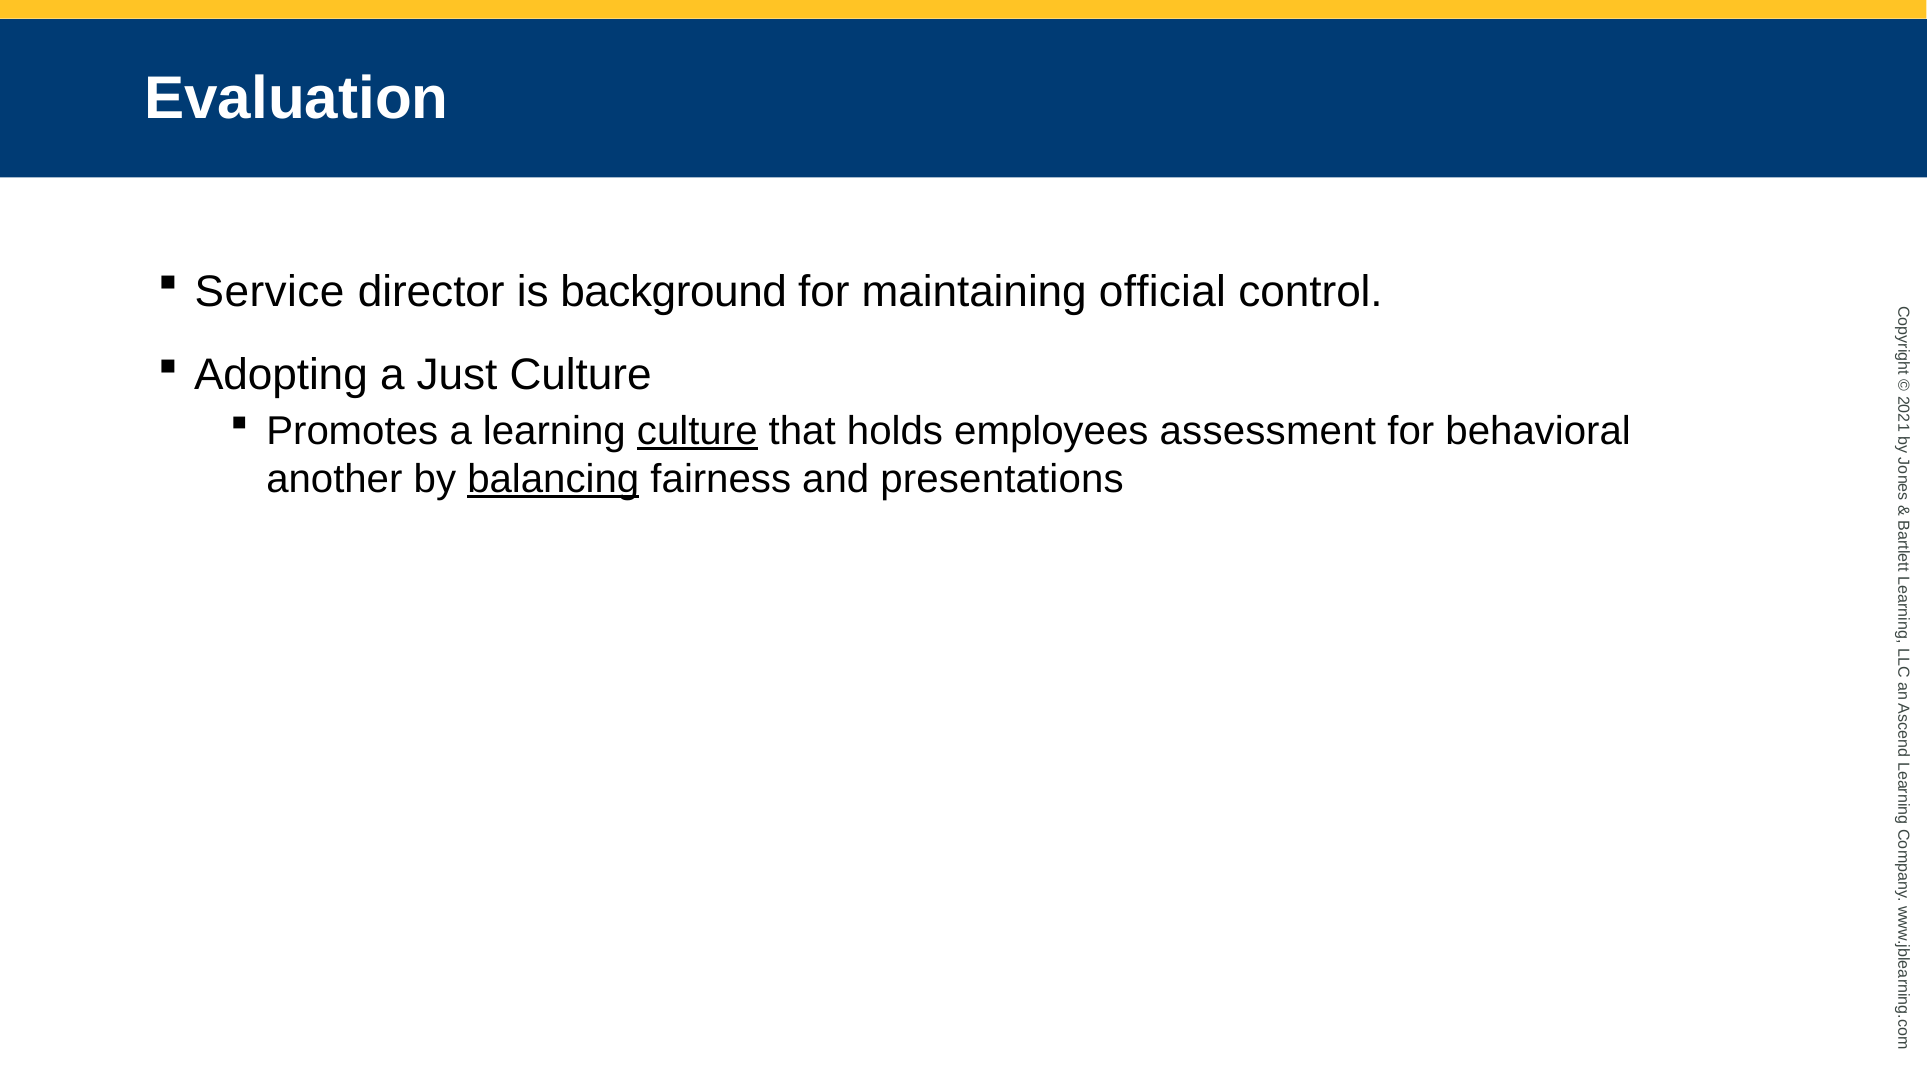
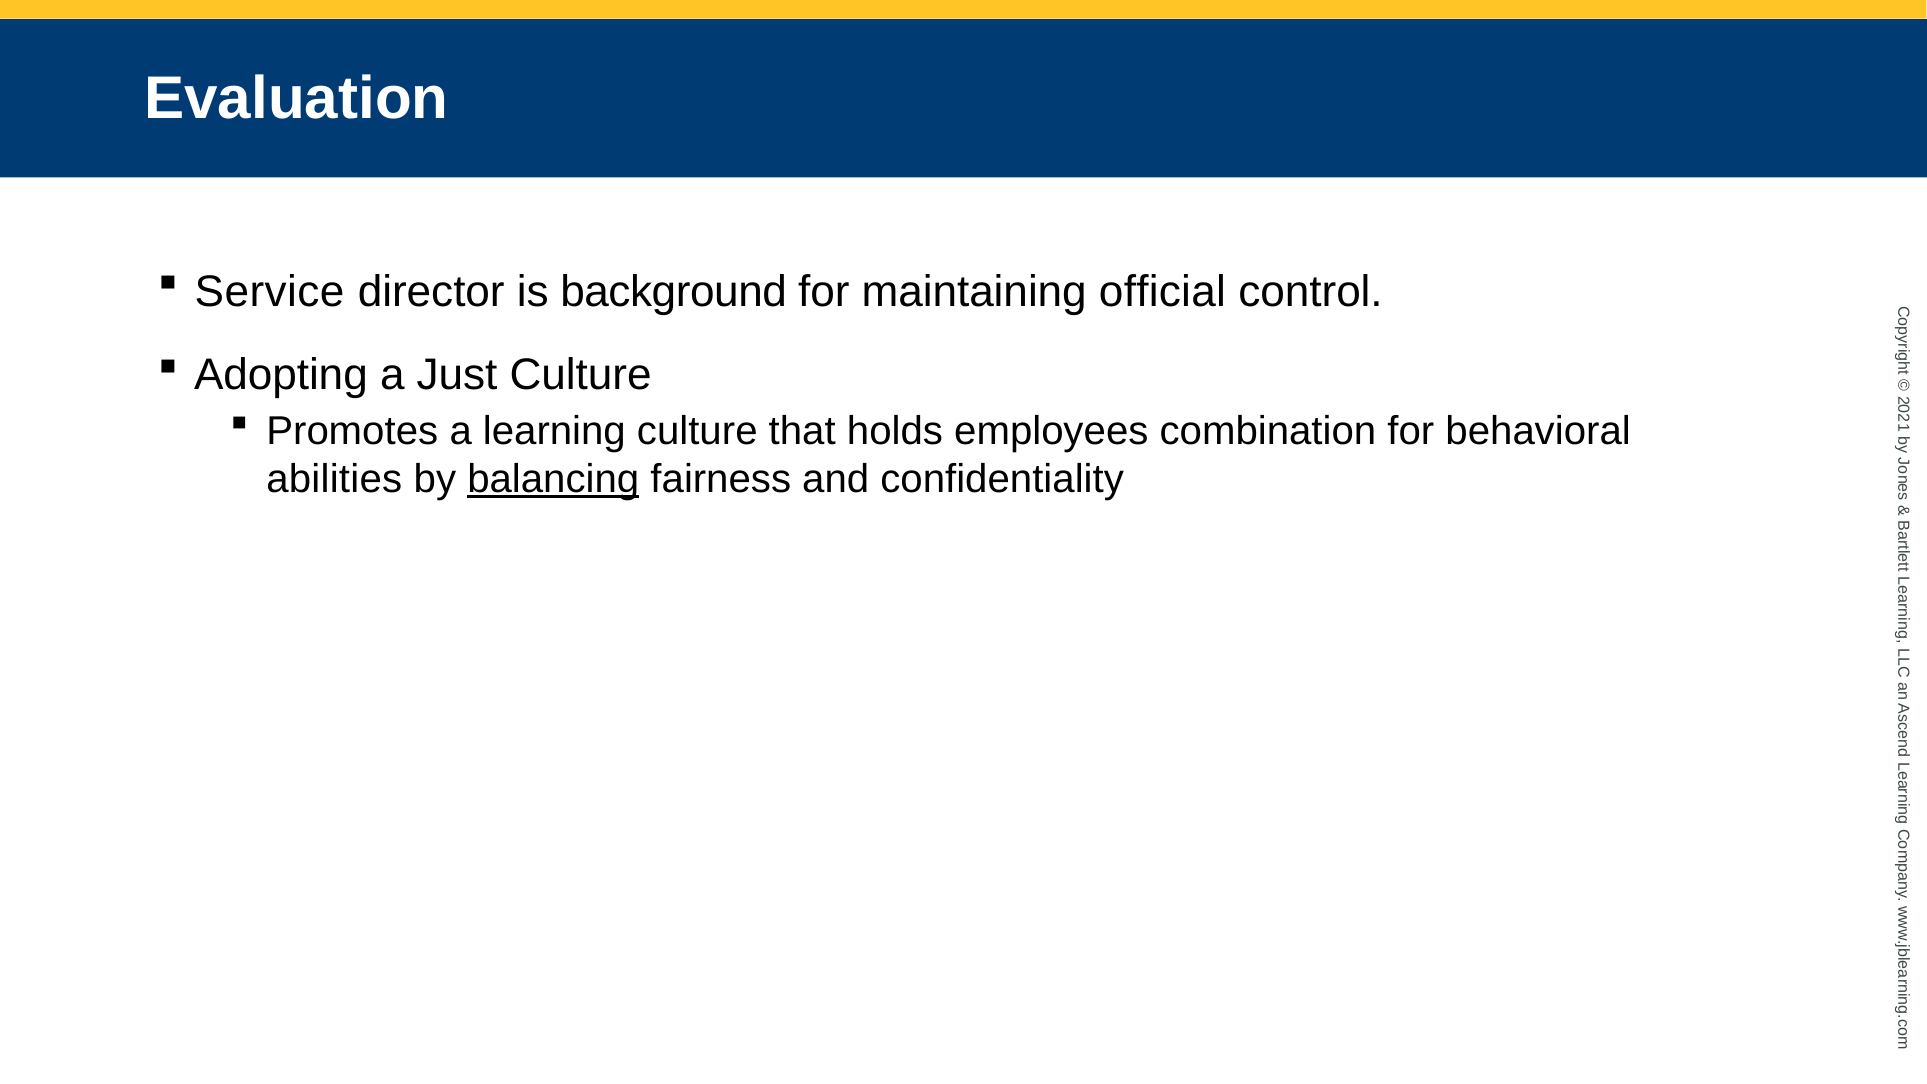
culture underline: present -> none (697, 431)
assessment: assessment -> combination (1268, 431)
another: another -> abilities (334, 479)
presentations: presentations -> confidentiality (1002, 479)
